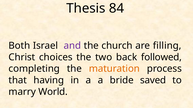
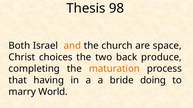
84: 84 -> 98 (116, 8)
and colour: purple -> orange (72, 46)
filling: filling -> space (167, 46)
followed: followed -> produce (161, 57)
saved: saved -> doing (153, 81)
